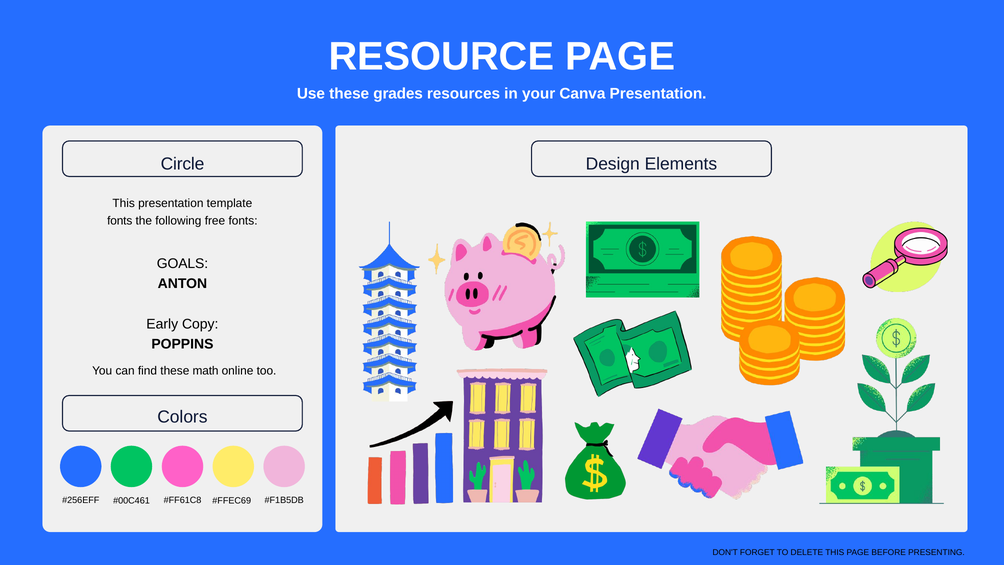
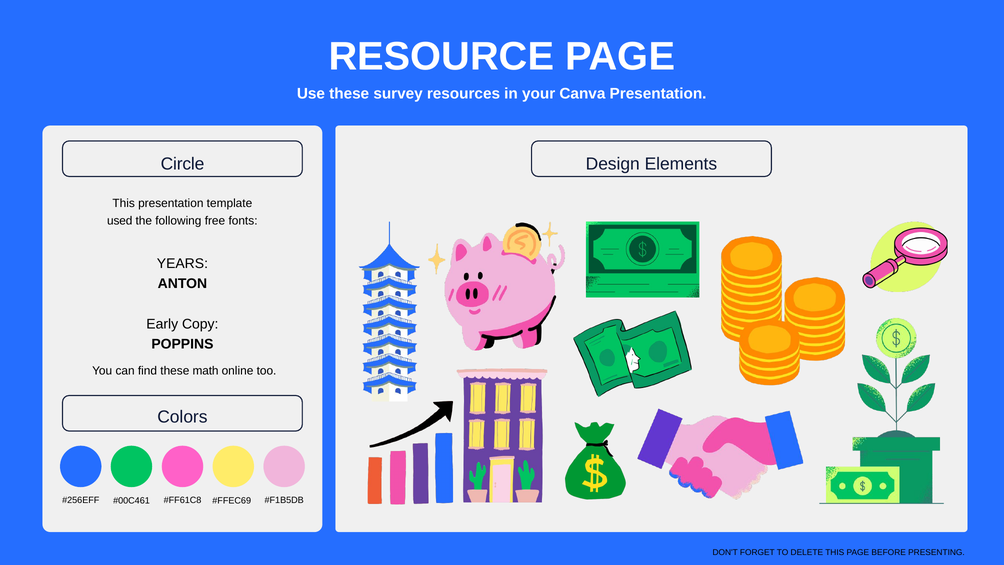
grades: grades -> survey (398, 94)
fonts: fonts -> used (120, 221)
GOALS: GOALS -> YEARS (182, 264)
